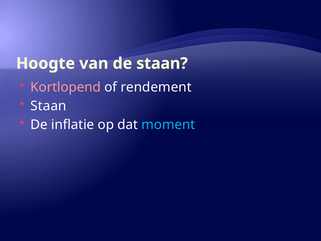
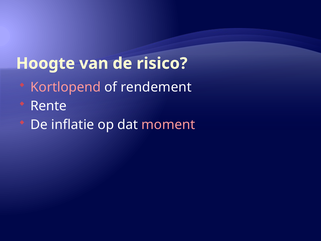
de staan: staan -> risico (162, 63)
Staan: Staan -> Rente (49, 106)
moment colour: light blue -> pink (168, 125)
